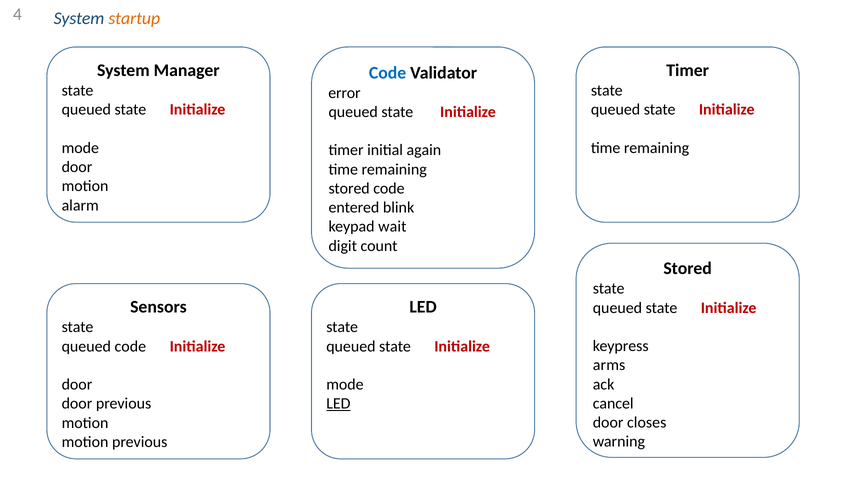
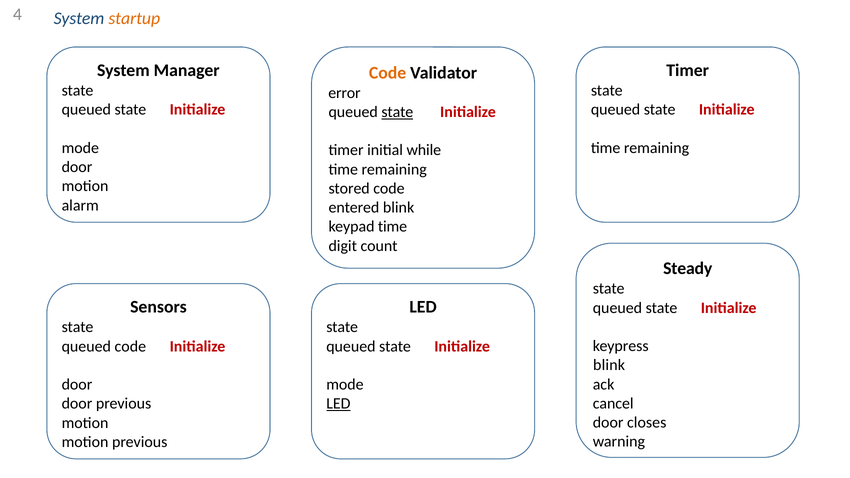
Code colour: blue -> orange (388, 73)
state underline: none -> present (397, 112)
again: again -> while (424, 150)
keypad wait: wait -> time (392, 227)
Stored: Stored -> Steady (688, 269)
arms: arms -> blink (609, 365)
